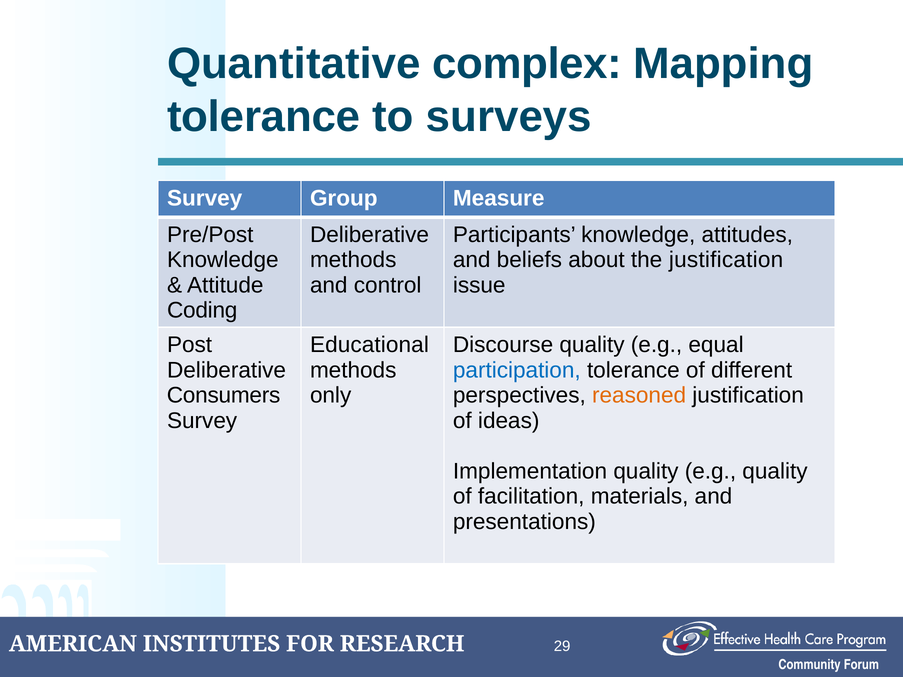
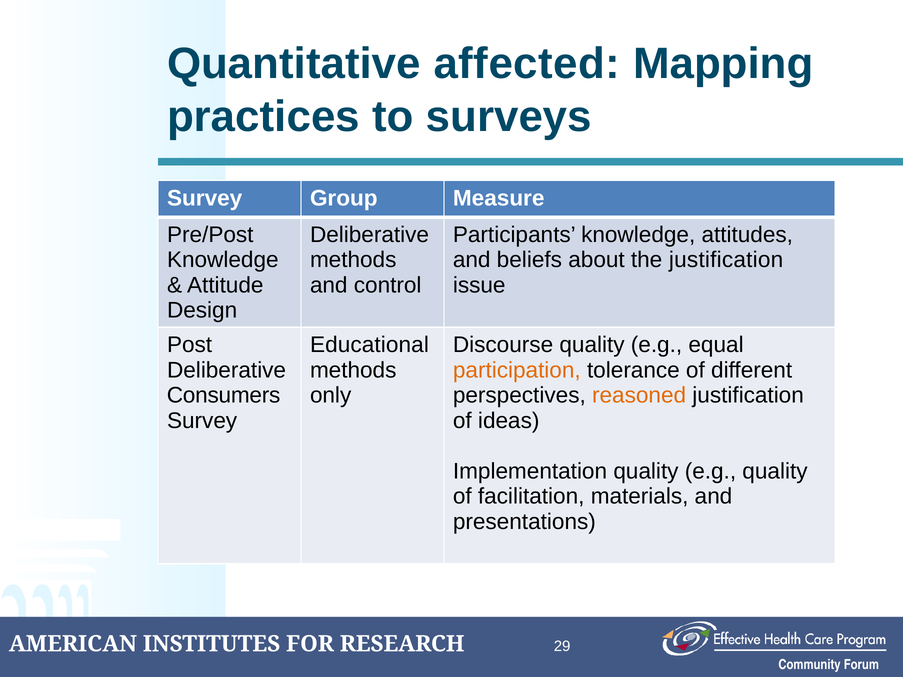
complex: complex -> affected (527, 64)
tolerance: tolerance -> practices (263, 117)
Coding: Coding -> Design (202, 311)
participation colour: blue -> orange (517, 370)
